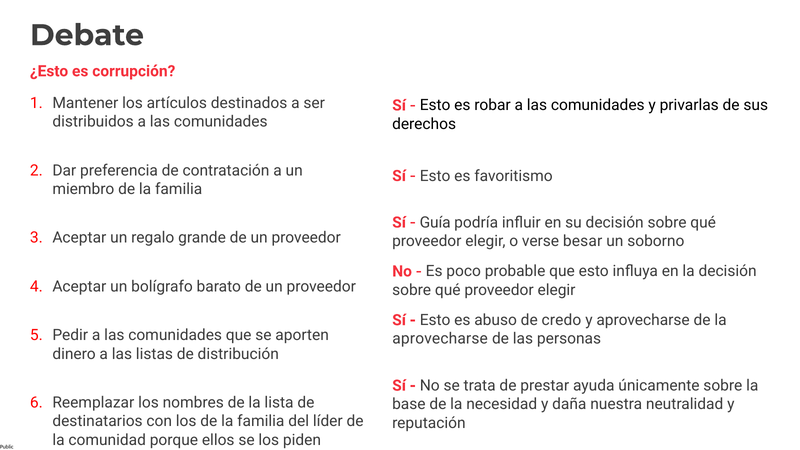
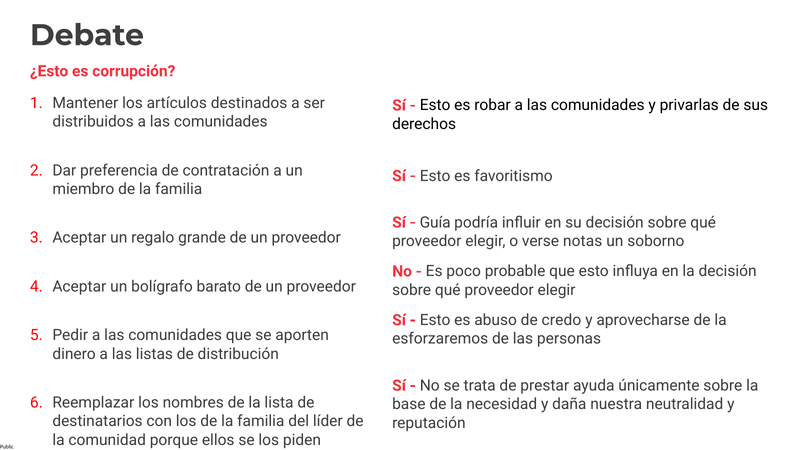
besar: besar -> notas (583, 241)
aprovecharse: aprovecharse -> esforzaremos (440, 339)
